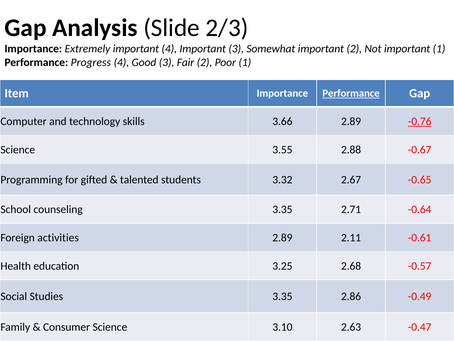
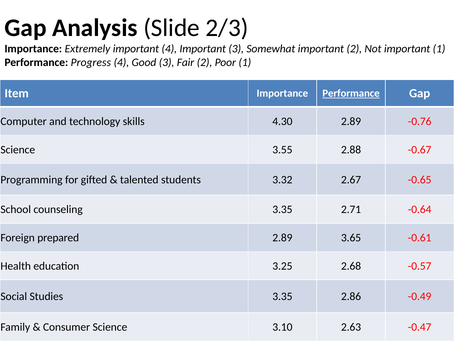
3.66: 3.66 -> 4.30 (282, 121)
-0.76 underline: present -> none (420, 121)
activities: activities -> prepared (58, 237)
2.11: 2.11 -> 3.65 (351, 237)
